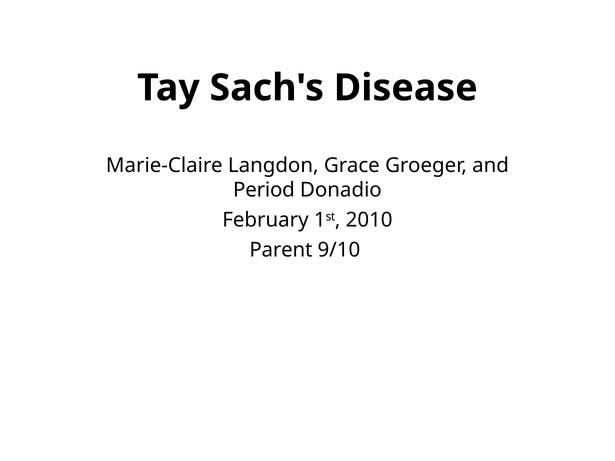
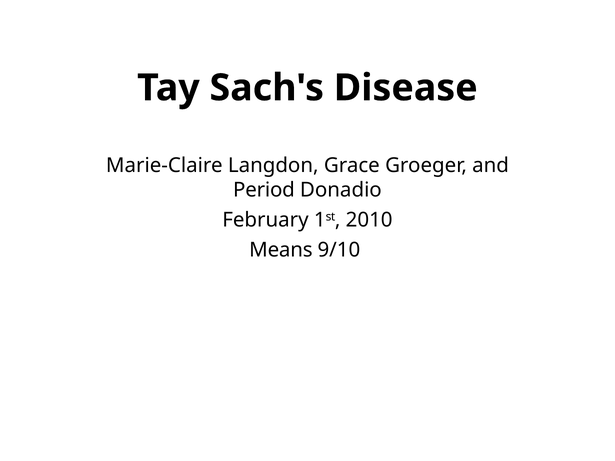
Parent: Parent -> Means (281, 250)
